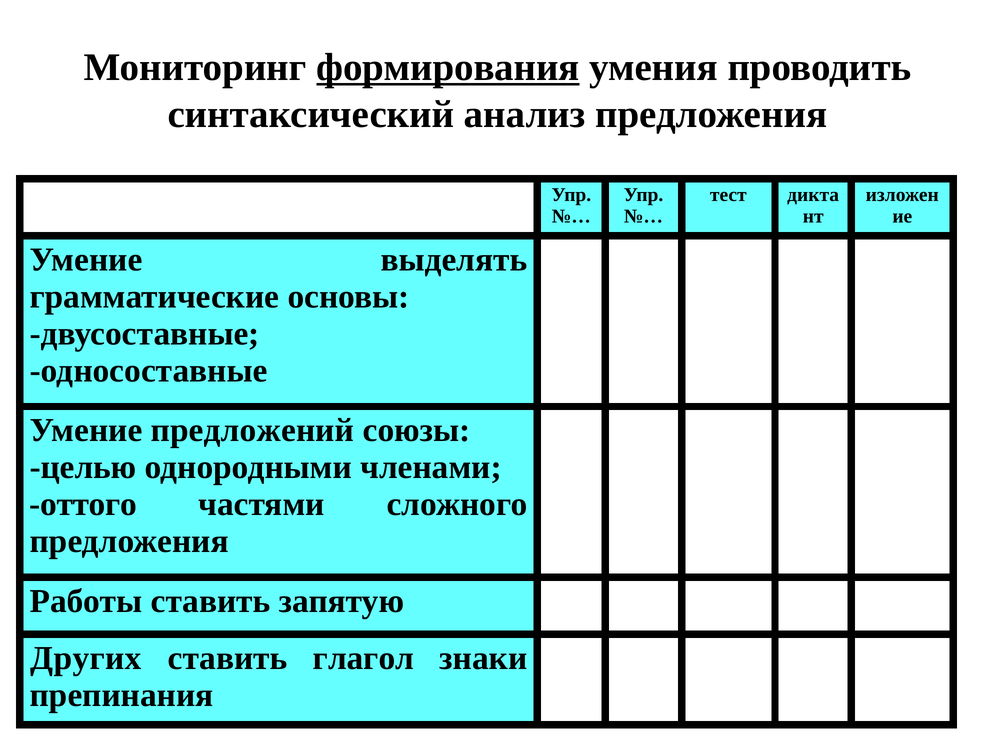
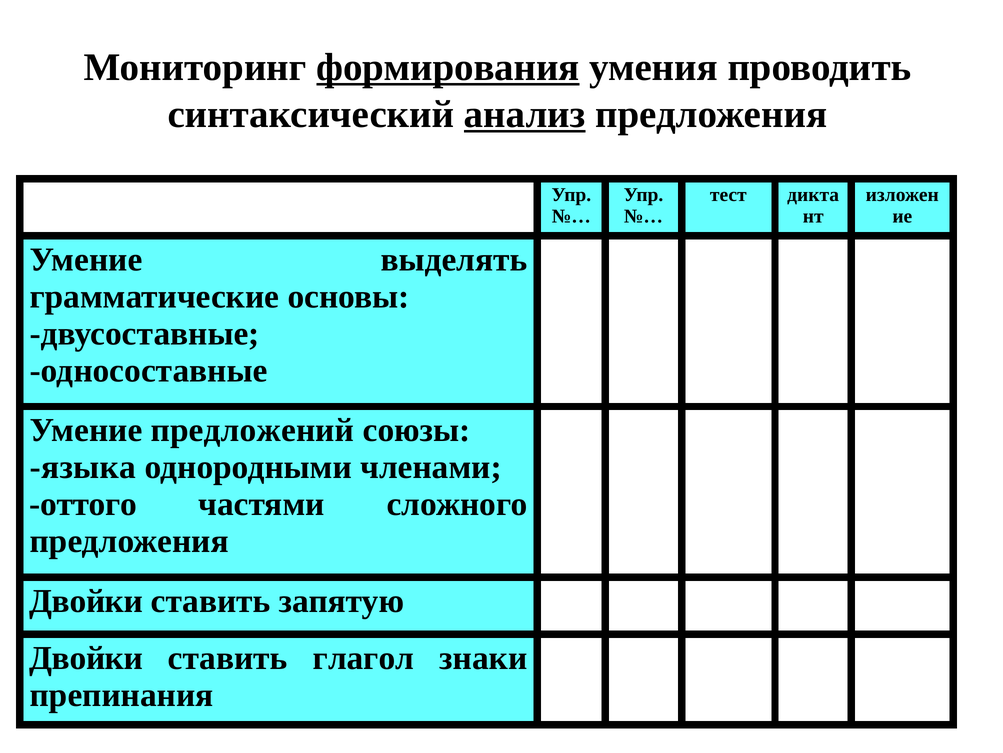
анализ underline: none -> present (525, 114)
целью: целью -> языка (83, 467)
Работы: Работы -> Двойки (86, 600)
Других: Других -> Двойки (86, 657)
